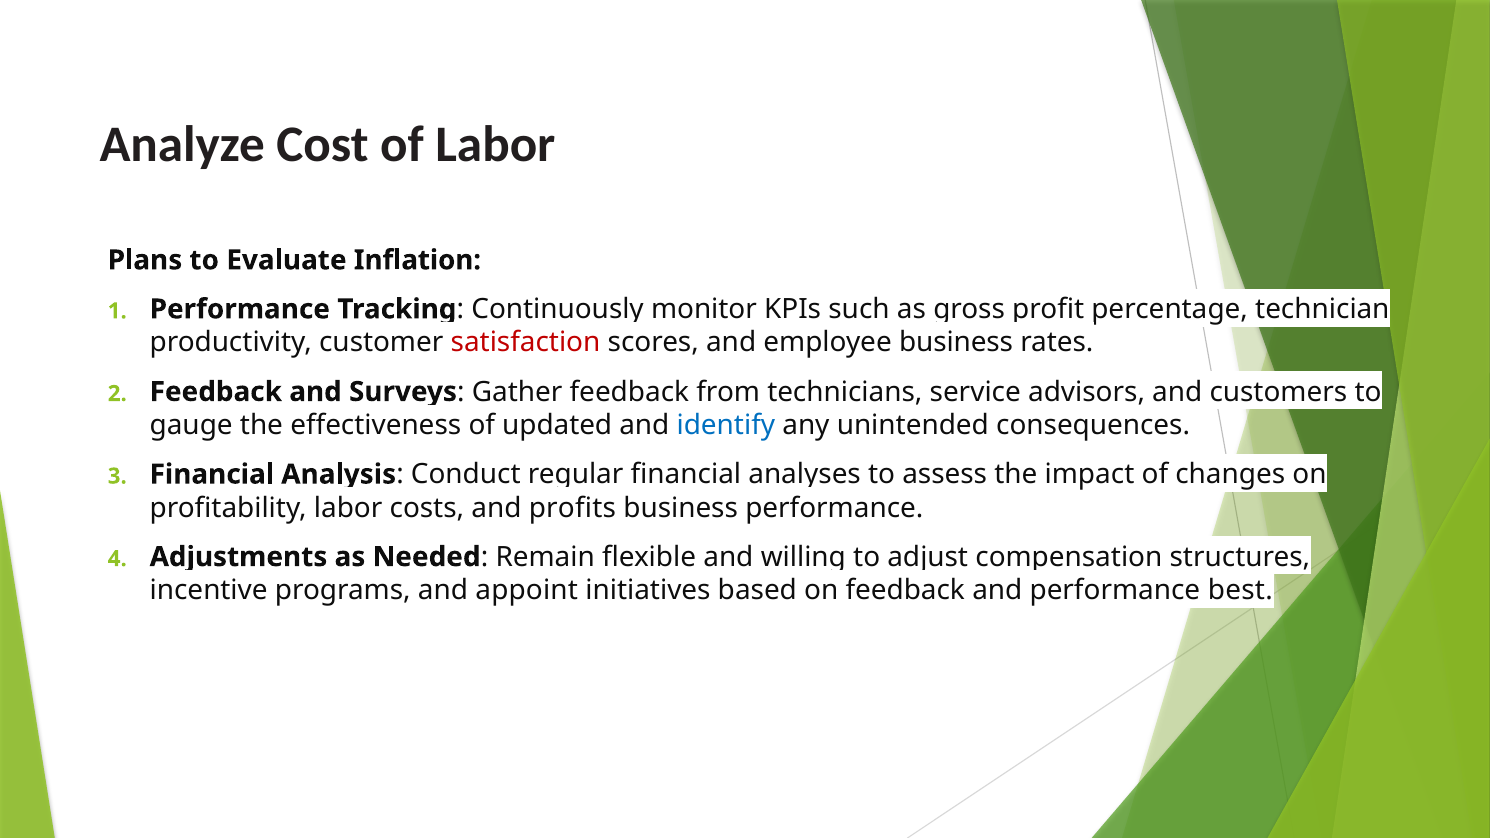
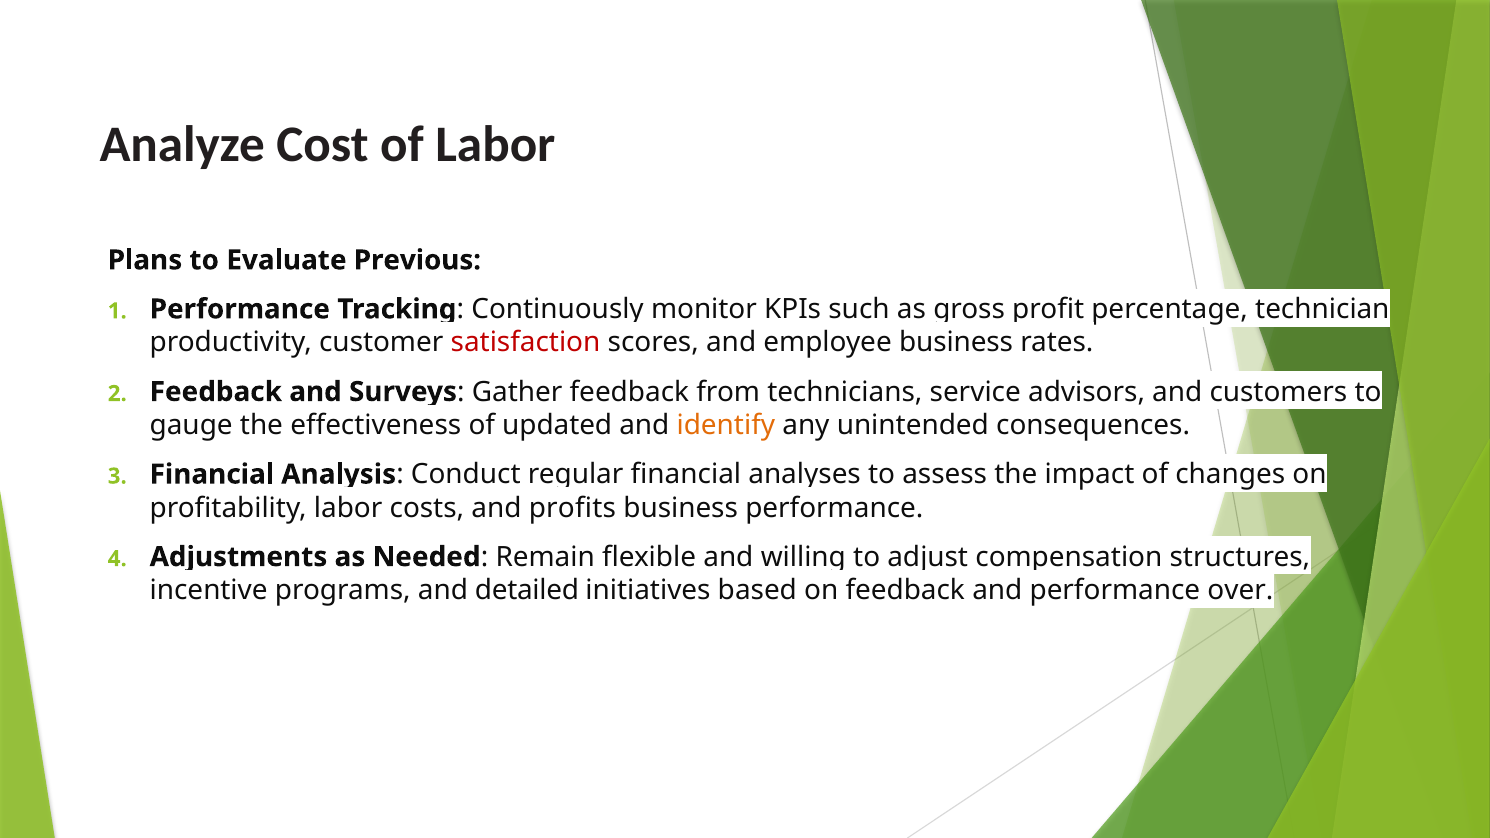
Inflation: Inflation -> Previous (417, 260)
identify colour: blue -> orange (726, 425)
appoint: appoint -> detailed (527, 591)
best: best -> over (1240, 591)
